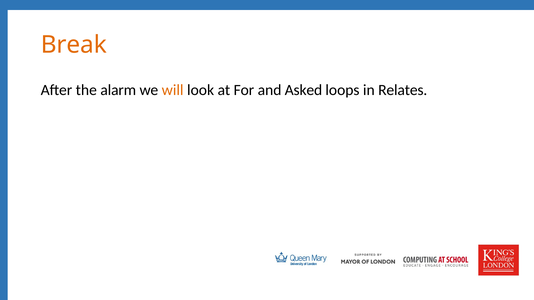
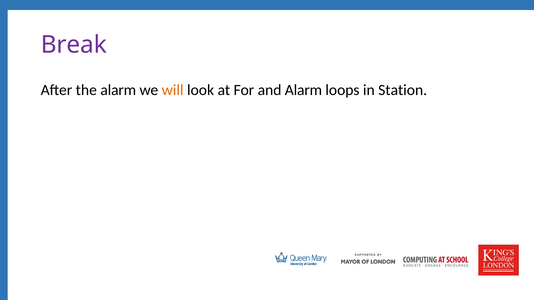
Break colour: orange -> purple (74, 45)
and Asked: Asked -> Alarm (303, 90)
Relates: Relates -> Station (403, 90)
